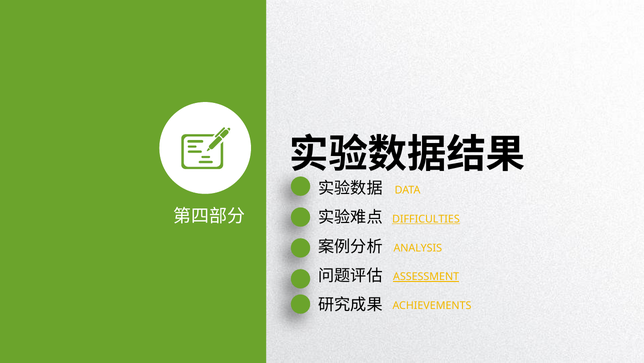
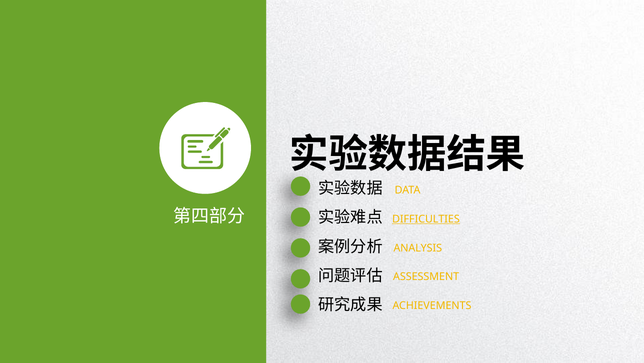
ASSESSMENT underline: present -> none (426, 276)
